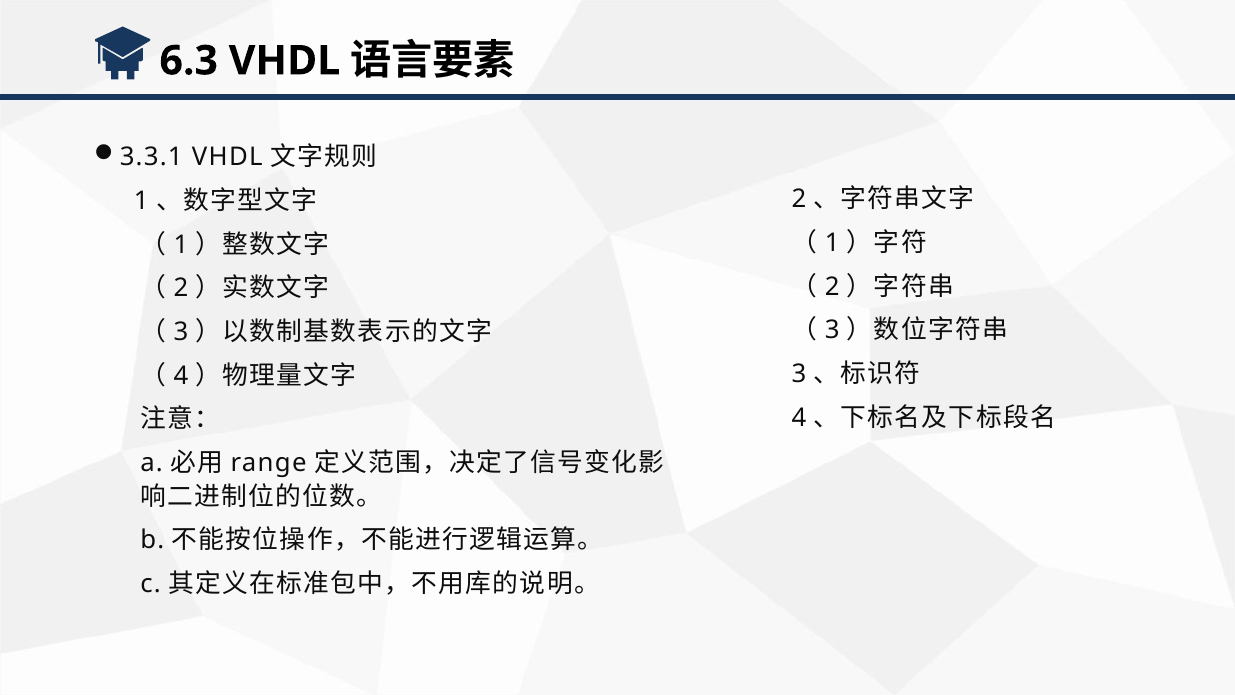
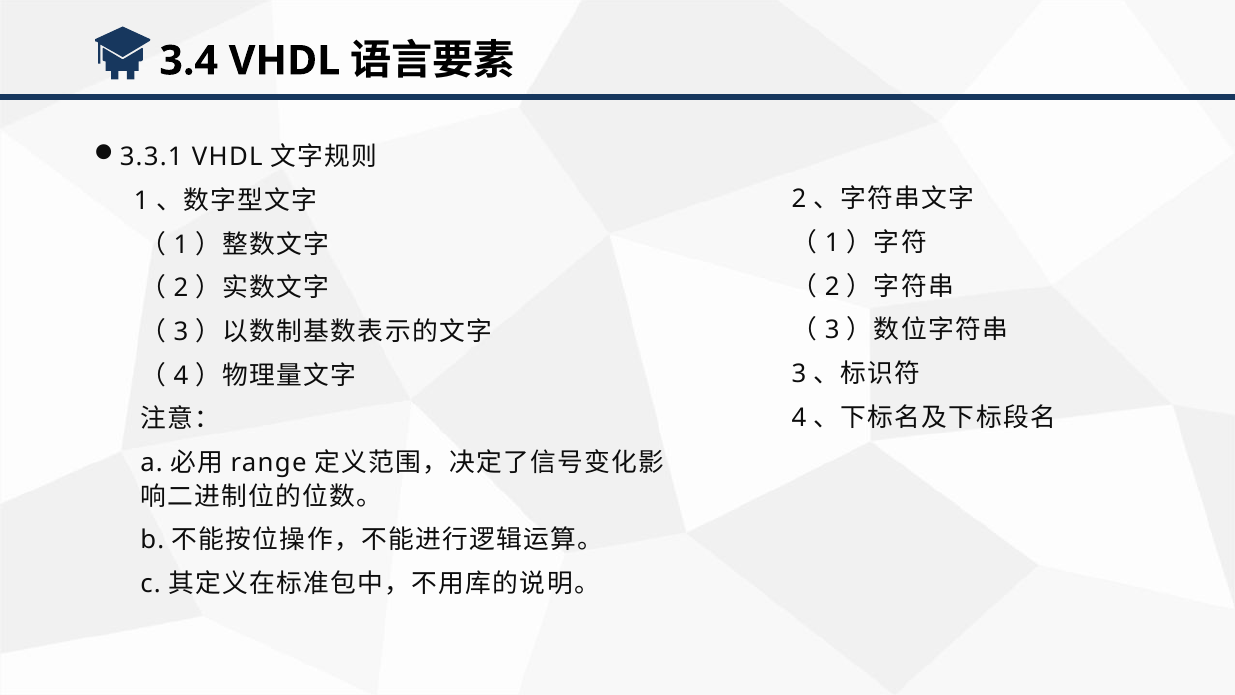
6.3: 6.3 -> 3.4 (189, 61)
